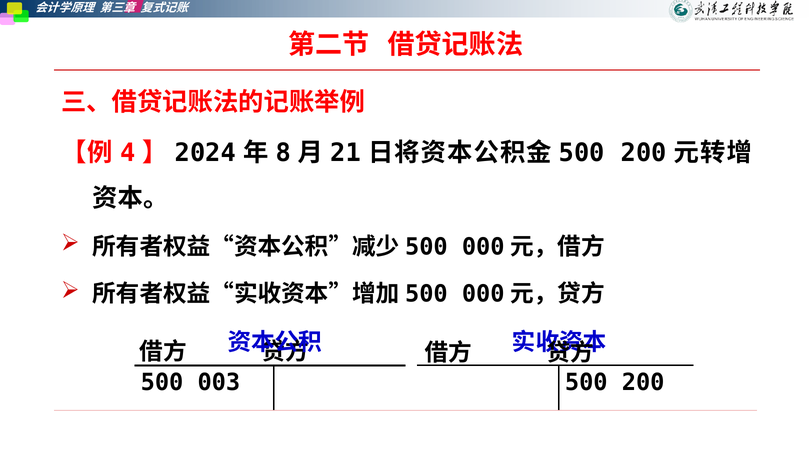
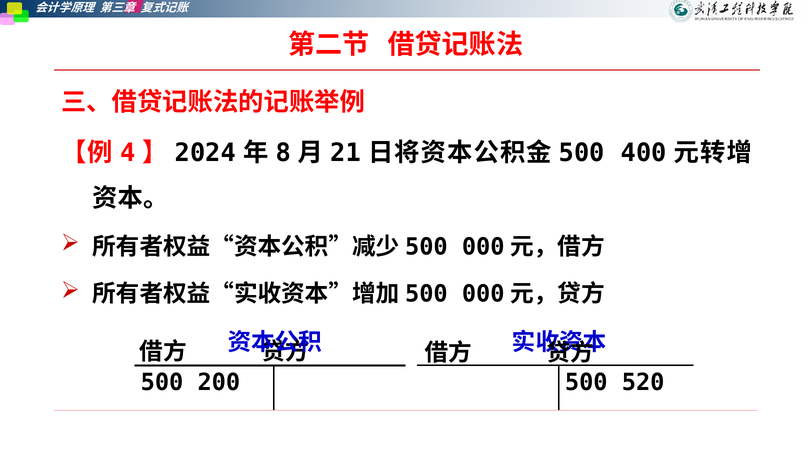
200: 200 -> 400 (644, 153)
200: 200 -> 520 (643, 382)
003: 003 -> 200 (219, 383)
